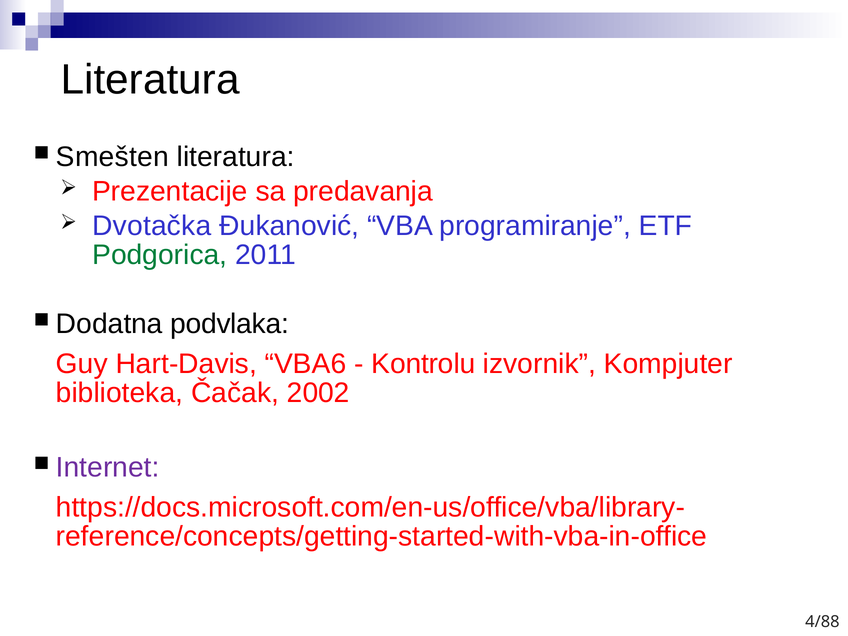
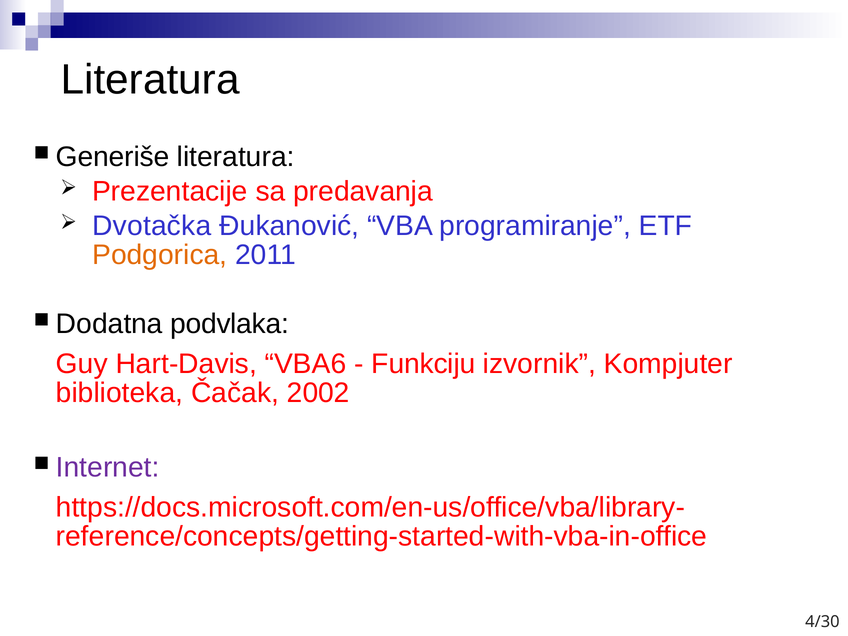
Smešten: Smešten -> Generiše (113, 157)
Podgorica colour: green -> orange (160, 255)
Kontrolu: Kontrolu -> Funkciju (423, 364)
4/88: 4/88 -> 4/30 (822, 622)
